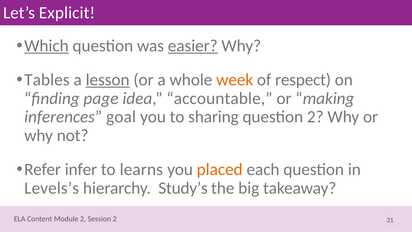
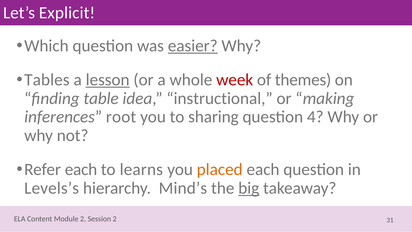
Which underline: present -> none (46, 46)
week colour: orange -> red (235, 80)
respect: respect -> themes (303, 80)
page: page -> table (101, 98)
accountable: accountable -> instructional (220, 98)
goal: goal -> root (121, 117)
question 2: 2 -> 4 (315, 117)
Refer infer: infer -> each (81, 169)
Study’s: Study’s -> Mind’s (183, 188)
big underline: none -> present (249, 188)
